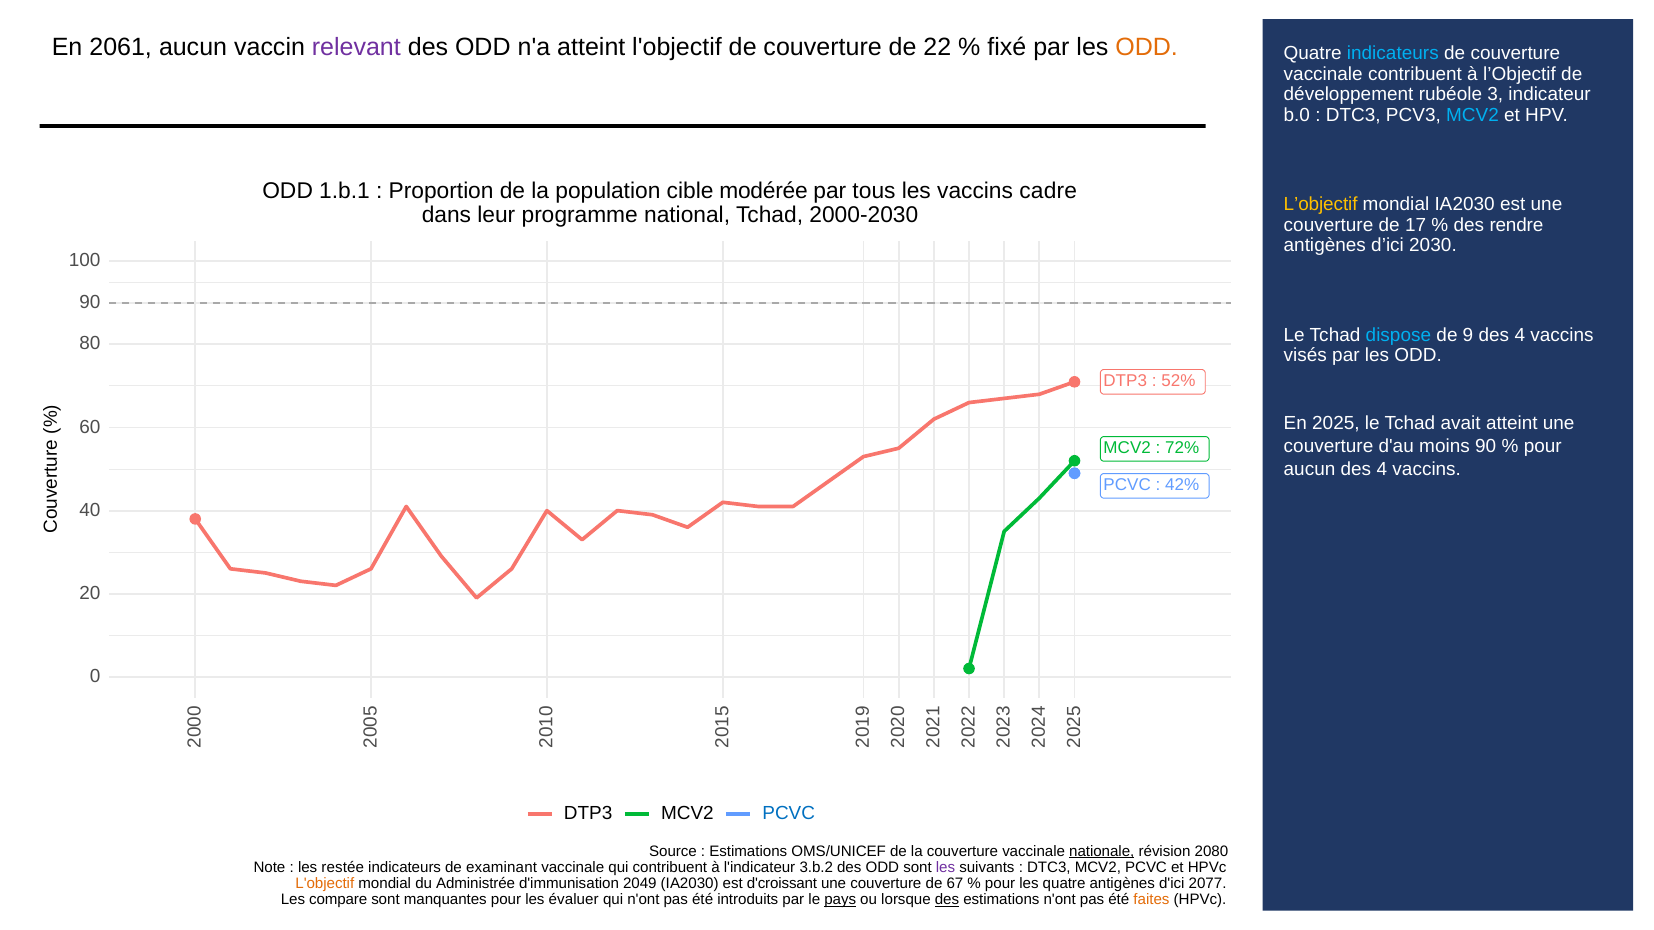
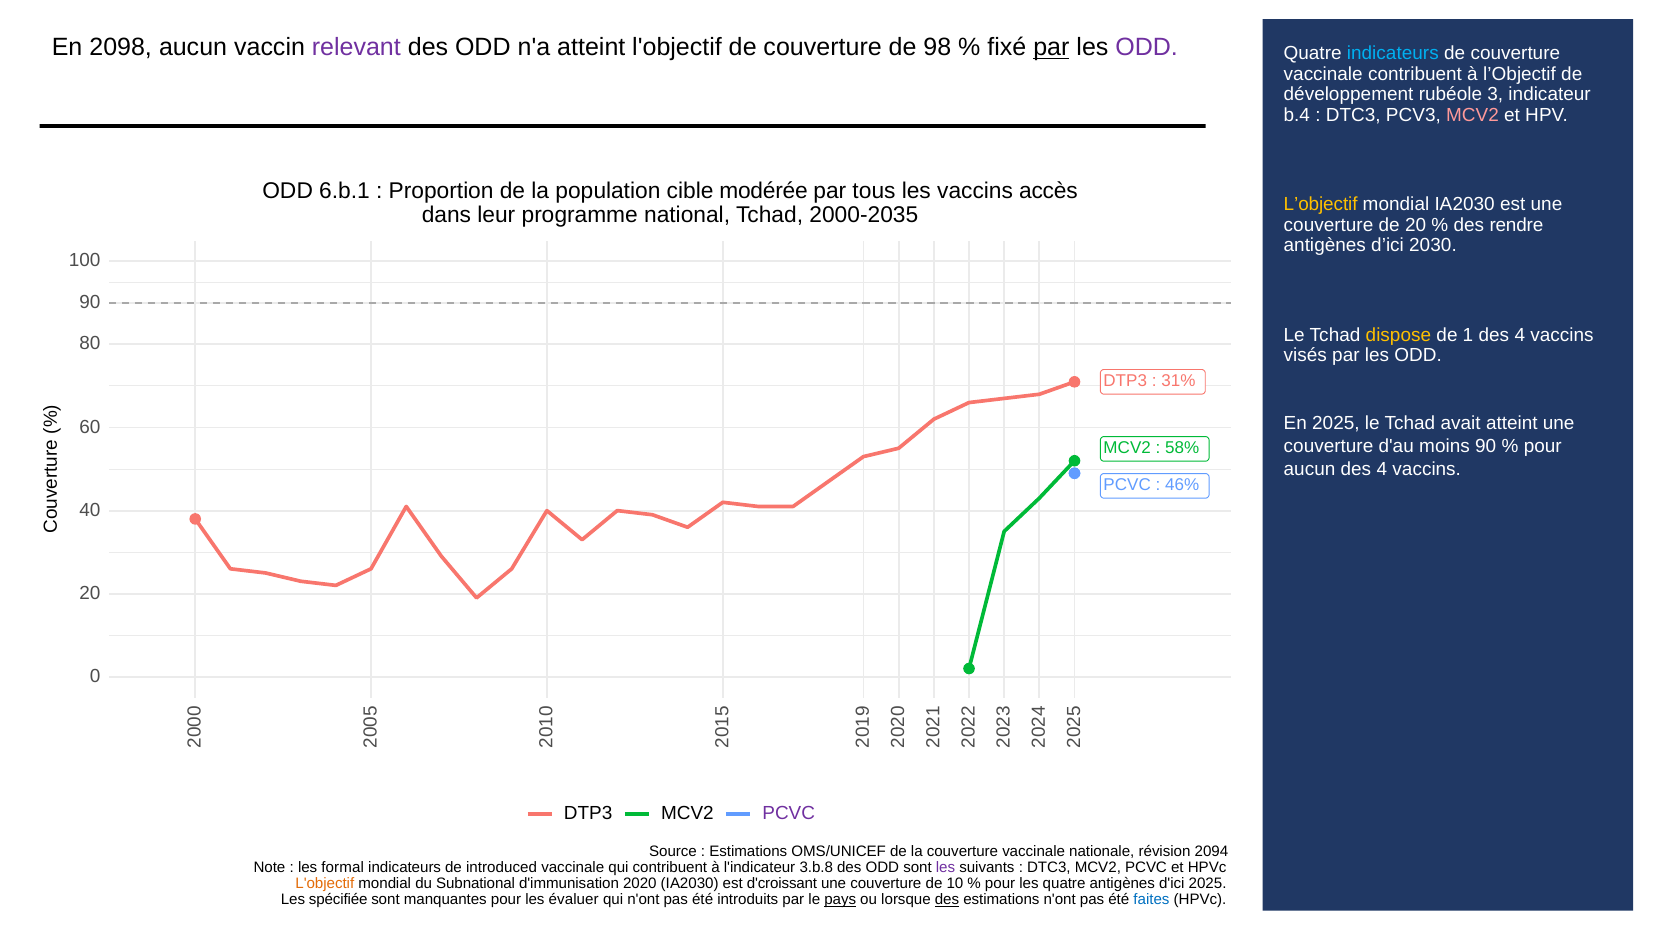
2061: 2061 -> 2098 (121, 48)
22: 22 -> 98 (937, 48)
par underline: none -> present (1051, 48)
ODD colour: orange -> purple (1147, 48)
b.0: b.0 -> b.4 (1297, 115)
MCV2 colour: light blue -> pink (1472, 115)
1.b.1: 1.b.1 -> 6.b.1 (344, 191)
cadre: cadre -> accès (1048, 191)
2000-2030: 2000-2030 -> 2000-2035 (864, 215)
de 17: 17 -> 20 (1416, 225)
dispose colour: light blue -> yellow (1398, 335)
de 9: 9 -> 1 (1468, 335)
52%: 52% -> 31% (1179, 381)
72%: 72% -> 58% (1182, 448)
42%: 42% -> 46% (1182, 485)
PCVC colour: blue -> purple (789, 813)
nationale underline: present -> none (1102, 852)
2080: 2080 -> 2094 (1211, 852)
restée: restée -> formal (343, 868)
examinant: examinant -> introduced (502, 868)
3.b.2: 3.b.2 -> 3.b.8 (816, 868)
Administrée: Administrée -> Subnational (476, 884)
2049: 2049 -> 2020 (640, 884)
67: 67 -> 10 (955, 884)
d'ici 2077: 2077 -> 2025 (1208, 884)
compare: compare -> spécifiée (338, 900)
faites colour: orange -> blue (1151, 900)
